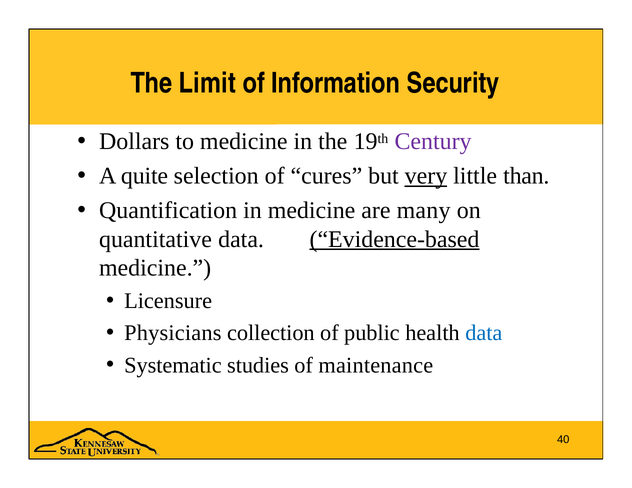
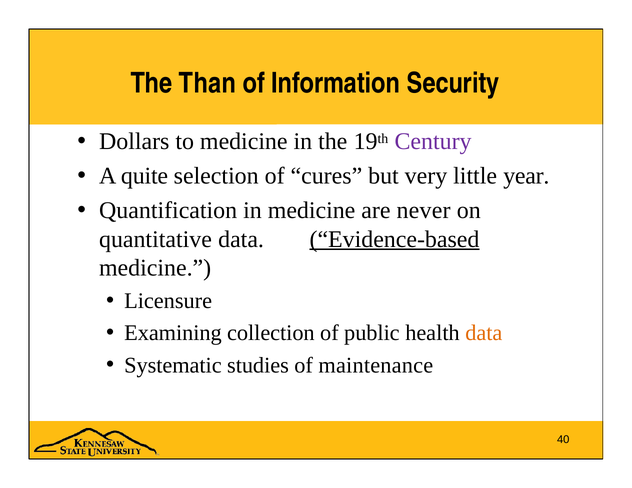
Limit: Limit -> Than (207, 83)
very underline: present -> none (426, 176)
than: than -> year (526, 176)
many: many -> never (424, 211)
Physicians: Physicians -> Examining (173, 333)
data colour: blue -> orange (484, 333)
